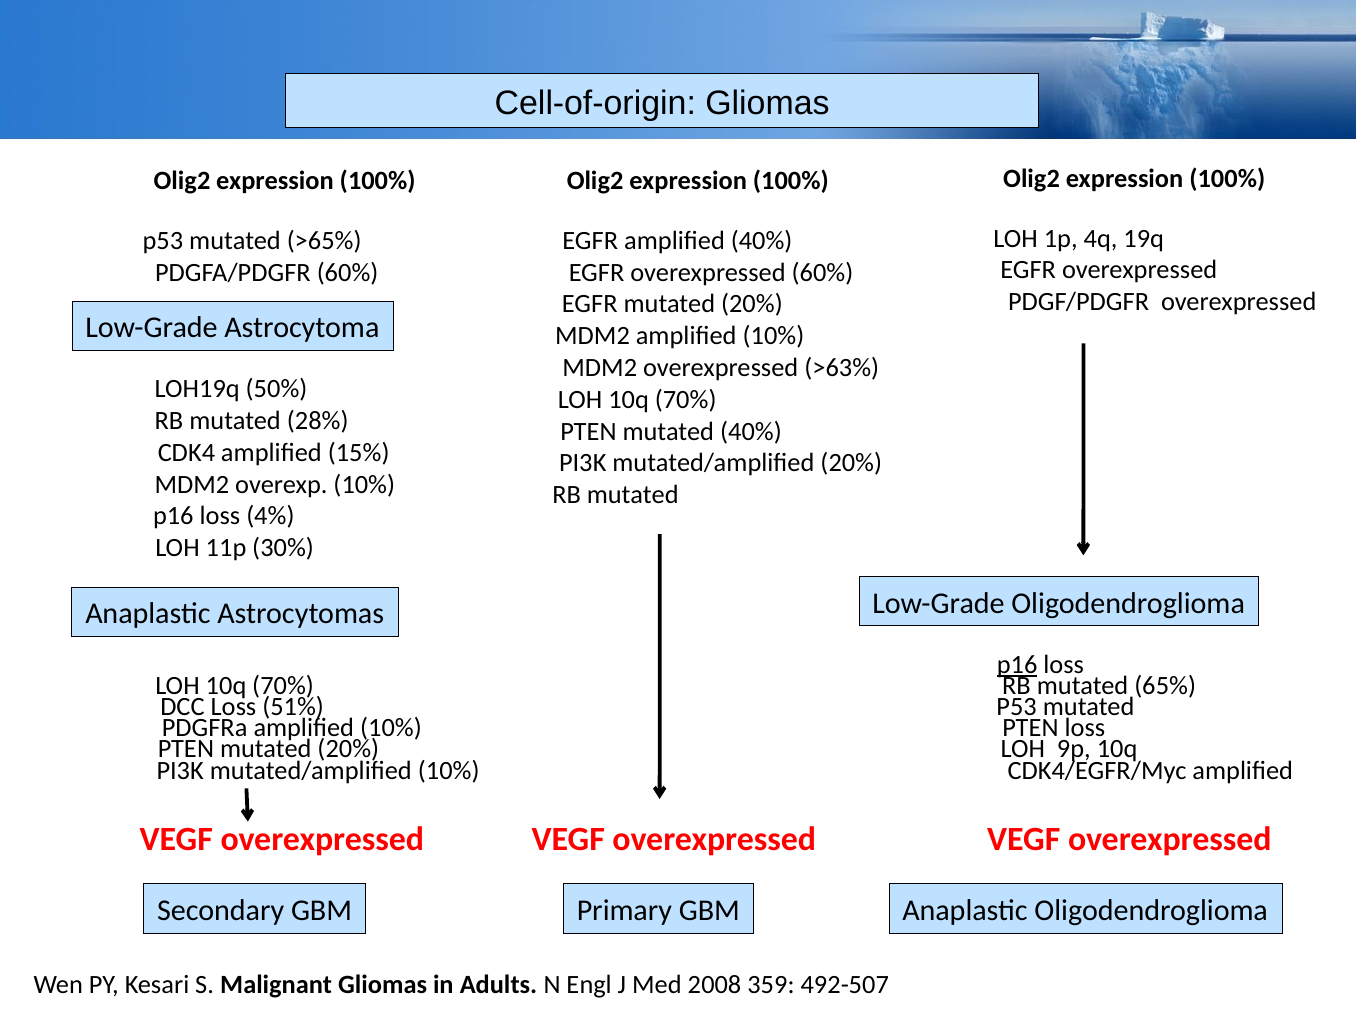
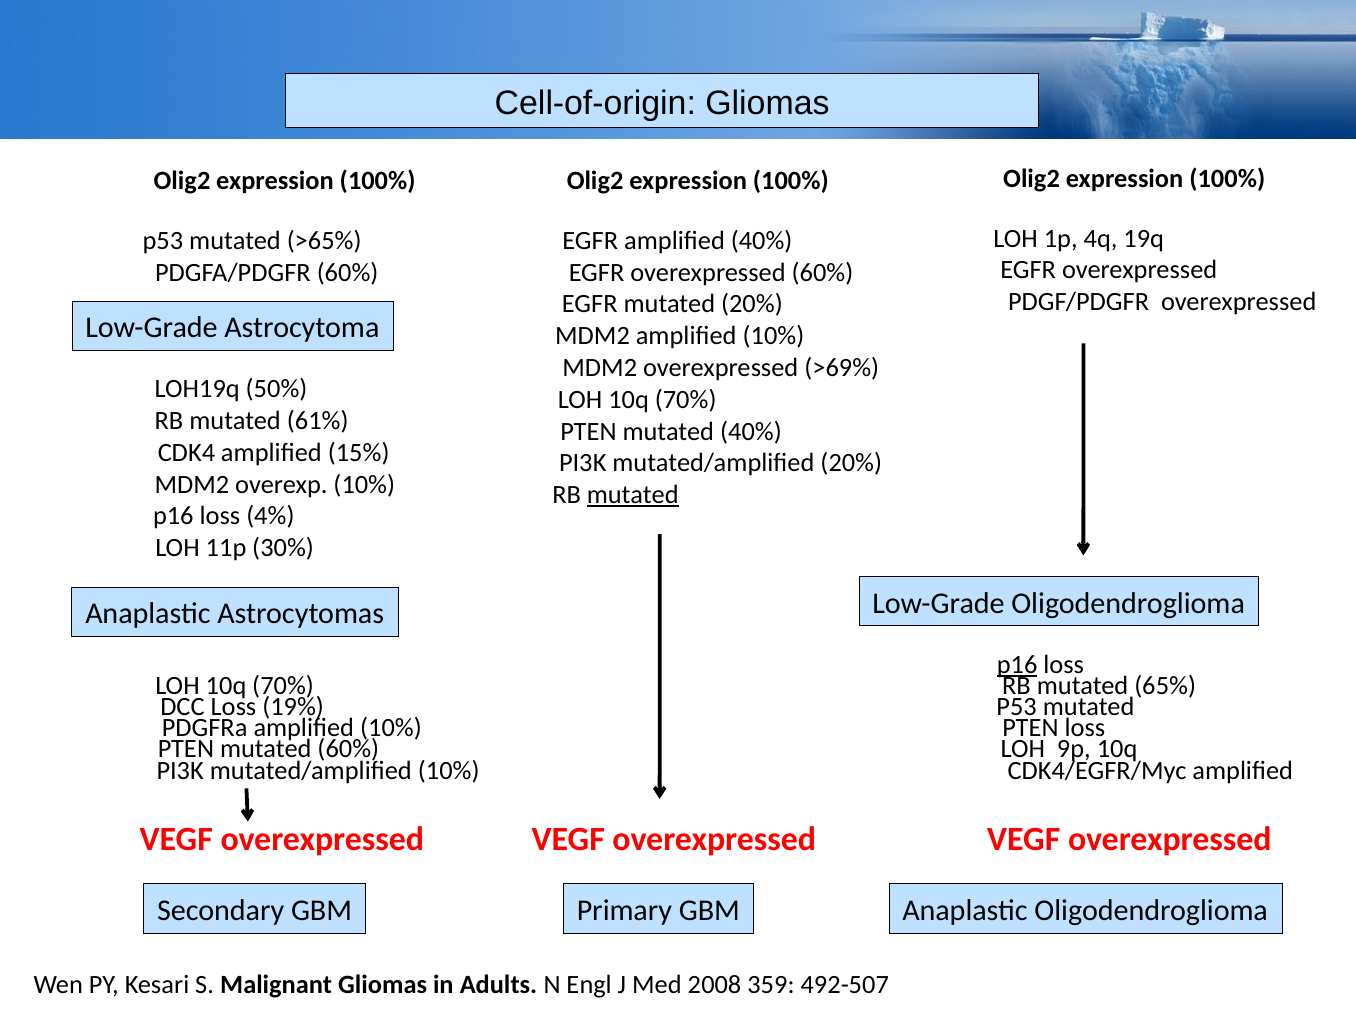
>63%: >63% -> >69% (842, 368)
28%: 28% -> 61% (318, 421)
mutated underline: none -> present (633, 495)
51%: 51% -> 19% (293, 707)
PTEN mutated 20%: 20% -> 60% (348, 749)
